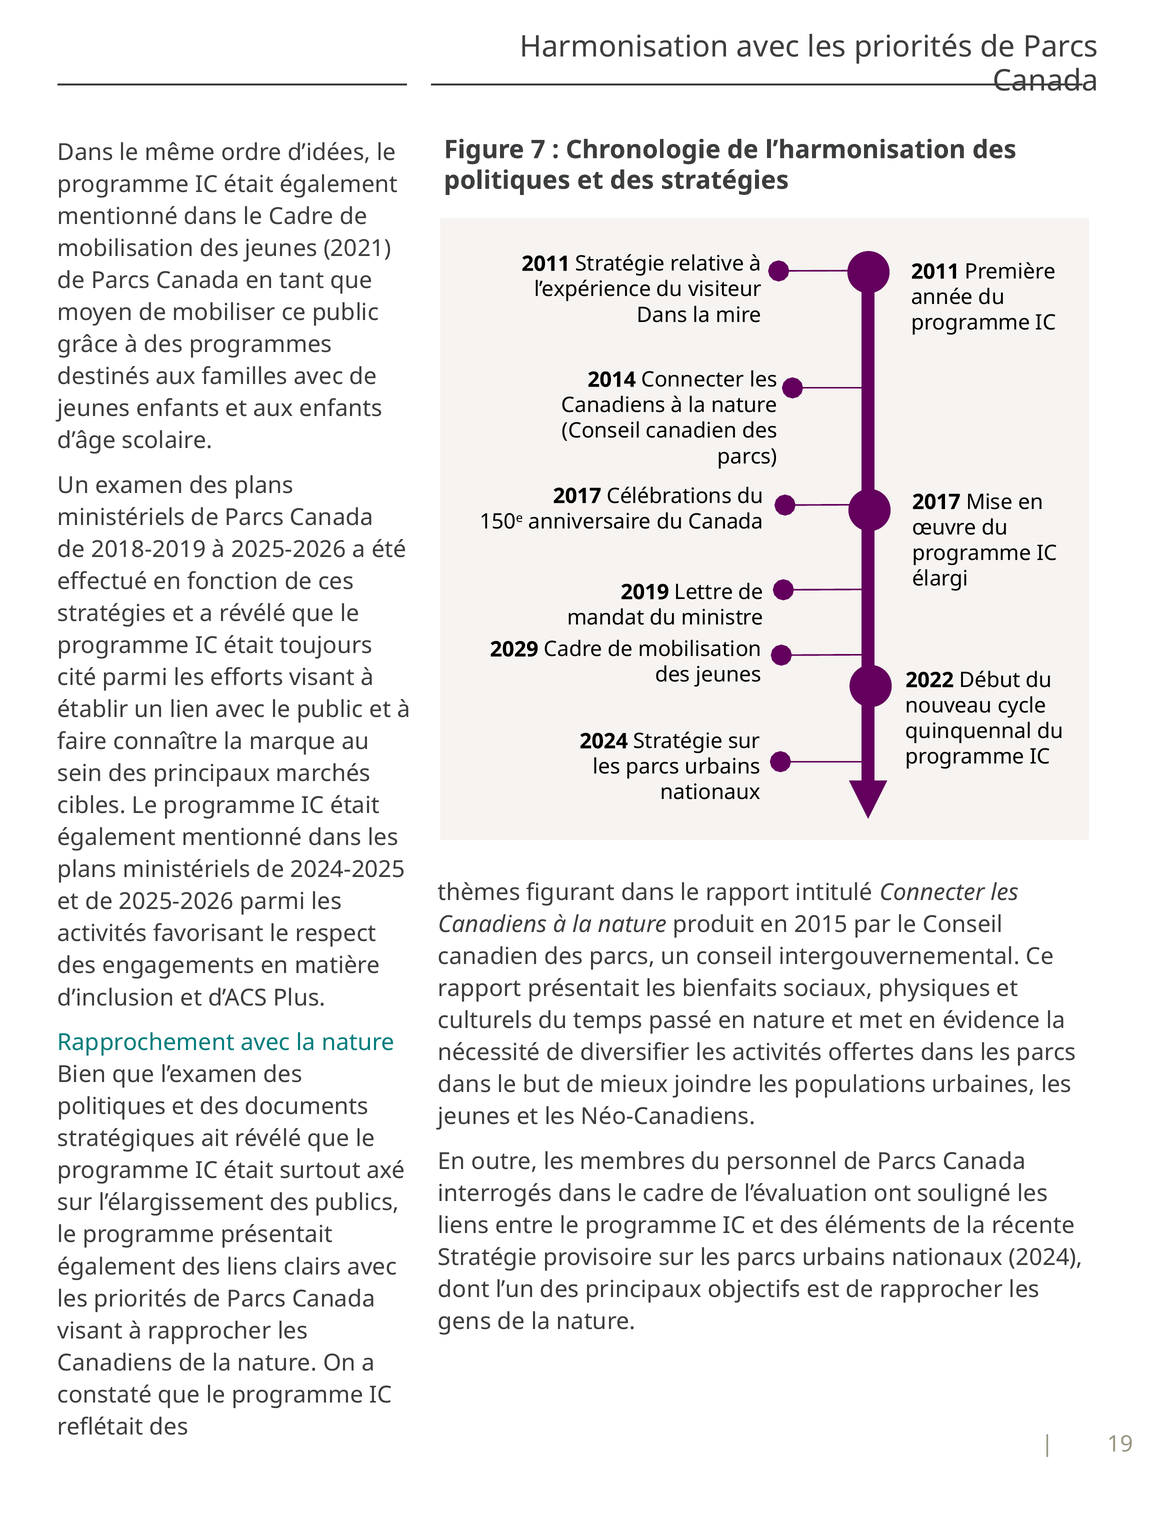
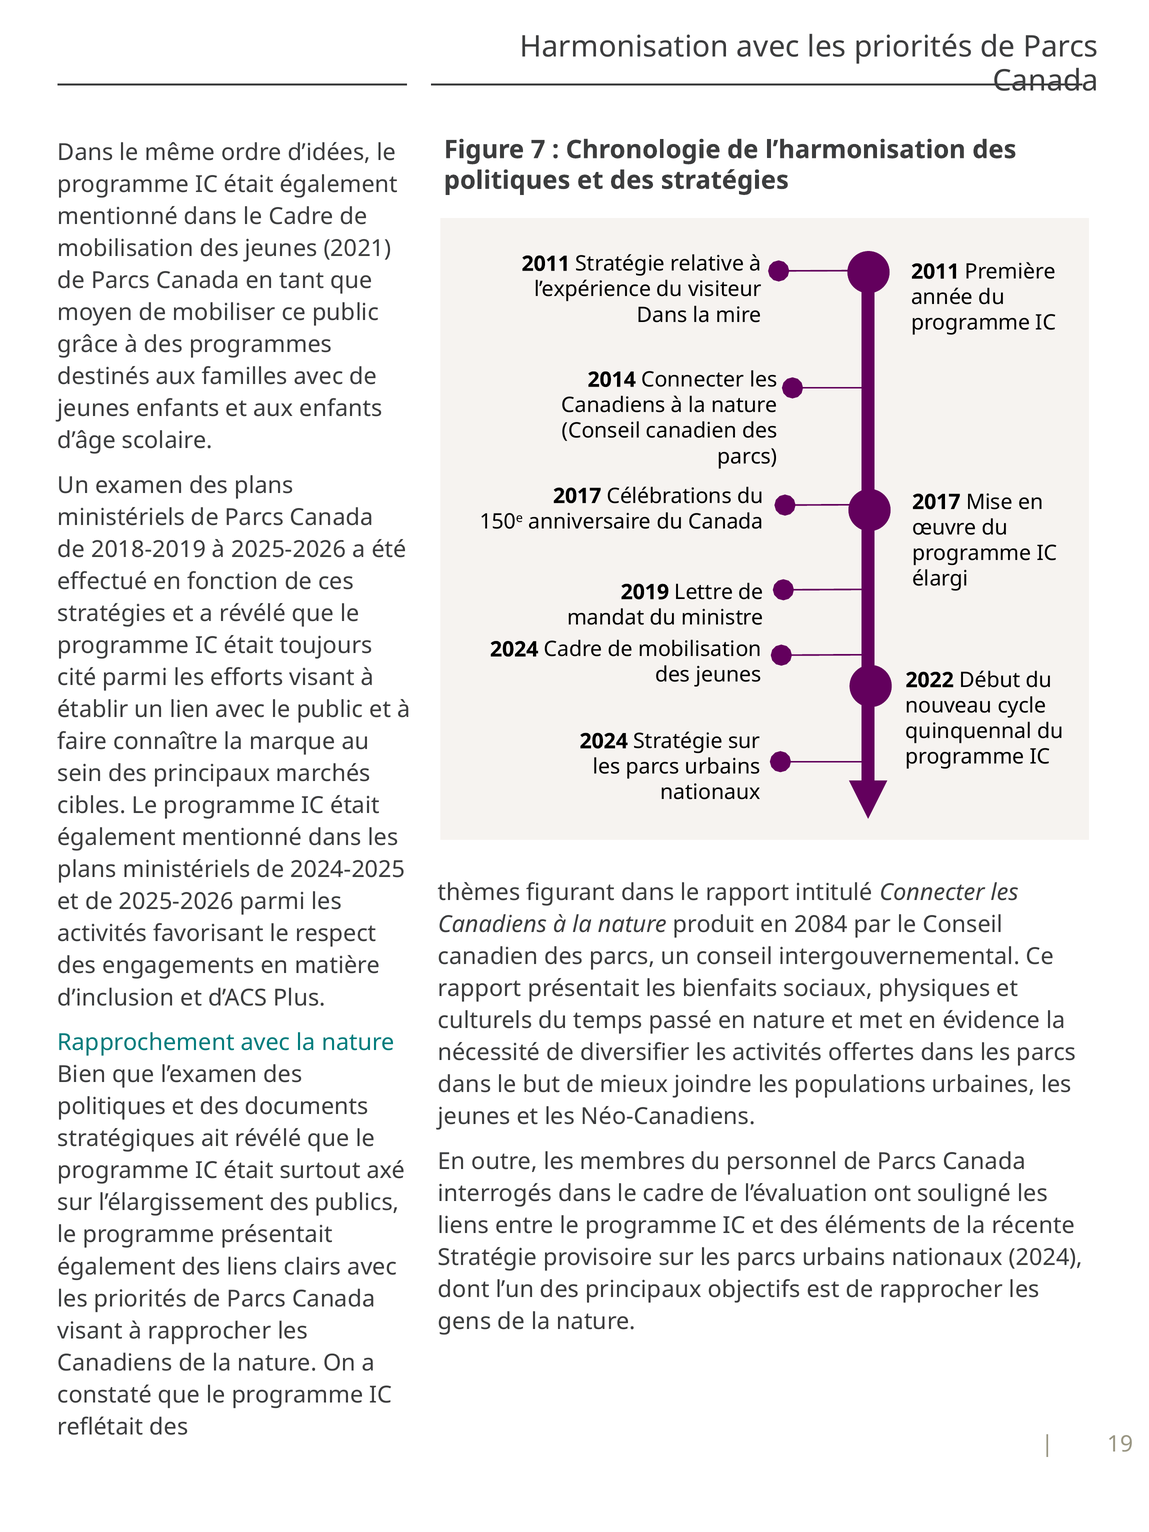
2029: 2029 -> 2024 (514, 649)
2015: 2015 -> 2084 (821, 924)
